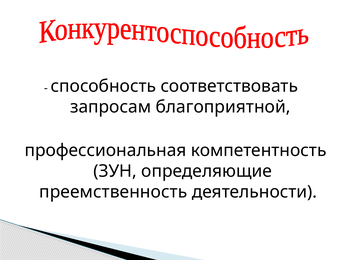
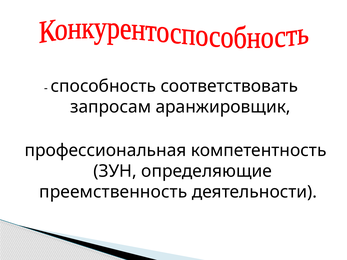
благоприятной: благоприятной -> аранжировщик (223, 107)
